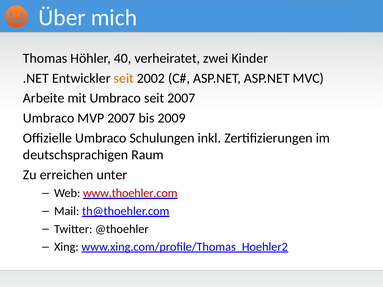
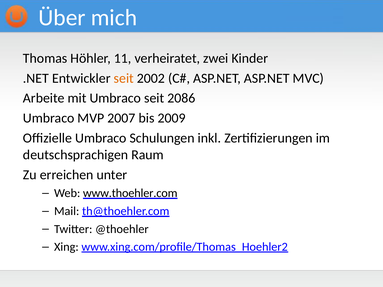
40: 40 -> 11 (123, 58)
seit 2007: 2007 -> 2086 (181, 98)
www.thoehler.com colour: red -> black (130, 193)
